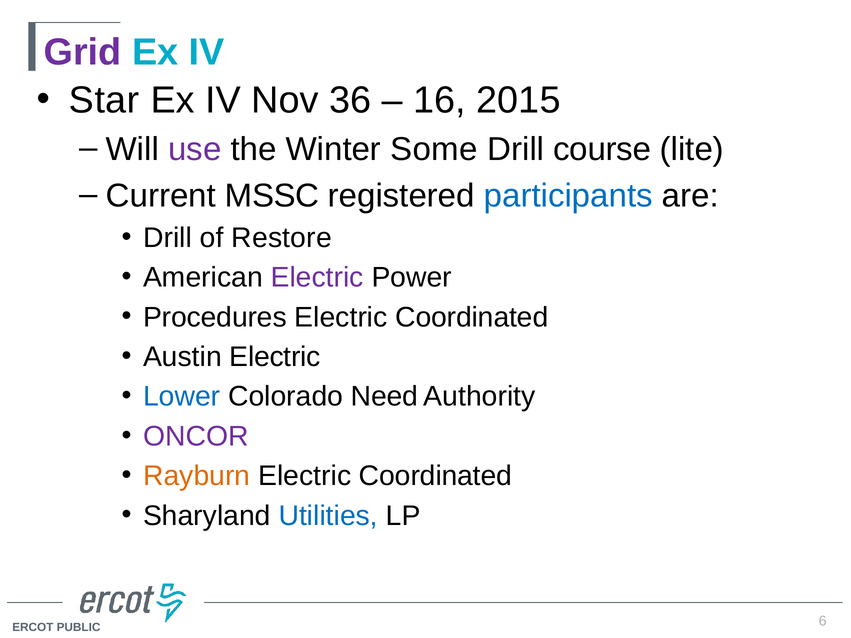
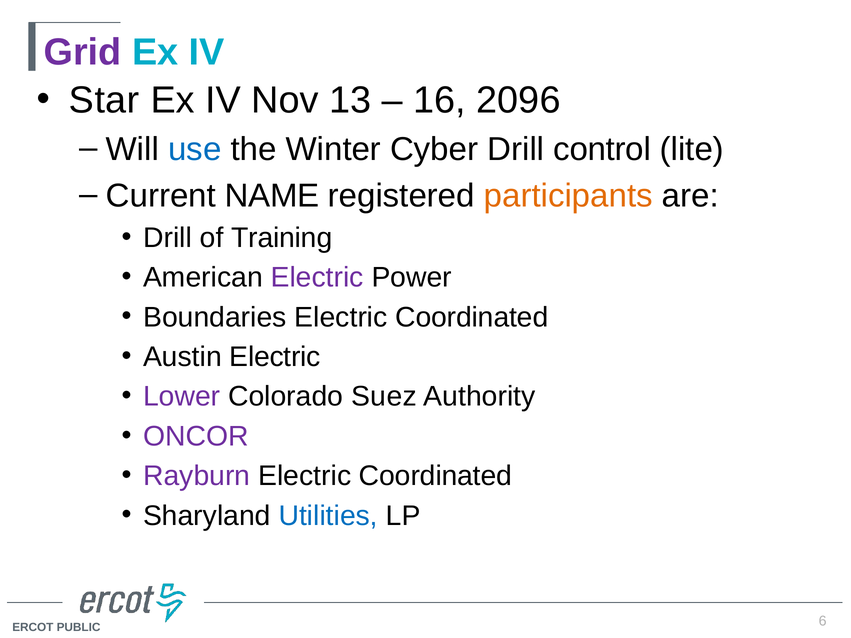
36: 36 -> 13 (350, 100)
2015: 2015 -> 2096 (518, 100)
use colour: purple -> blue (195, 149)
Some: Some -> Cyber (434, 149)
course: course -> control (602, 149)
MSSC: MSSC -> NAME (272, 196)
participants colour: blue -> orange (568, 196)
Restore: Restore -> Training (282, 238)
Procedures: Procedures -> Boundaries (215, 317)
Lower colour: blue -> purple (182, 397)
Need: Need -> Suez (384, 397)
Rayburn colour: orange -> purple (197, 476)
